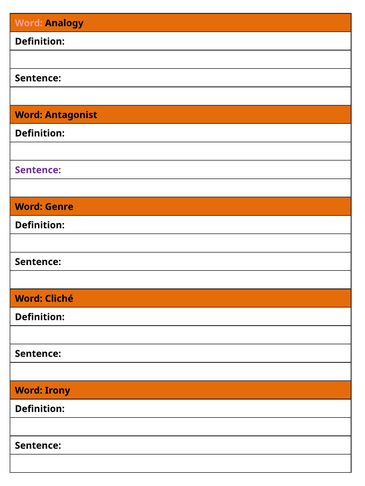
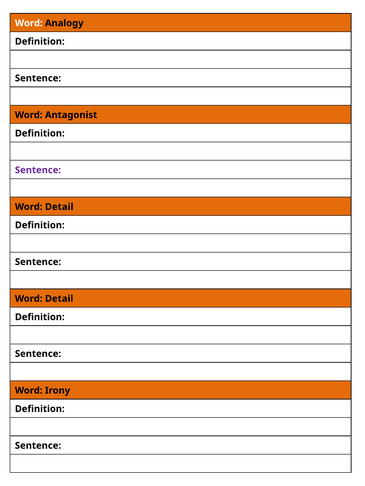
Word colour: pink -> white (29, 23)
Genre: Genre -> Detail (59, 207)
Cliché: Cliché -> Detail (59, 299)
